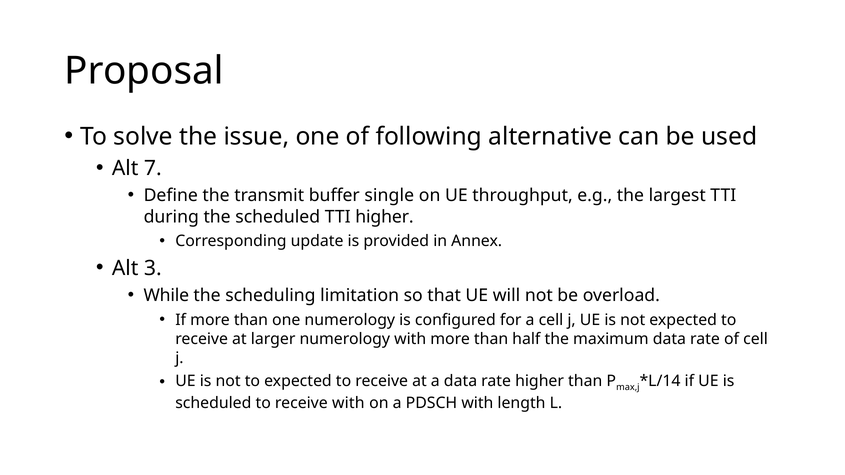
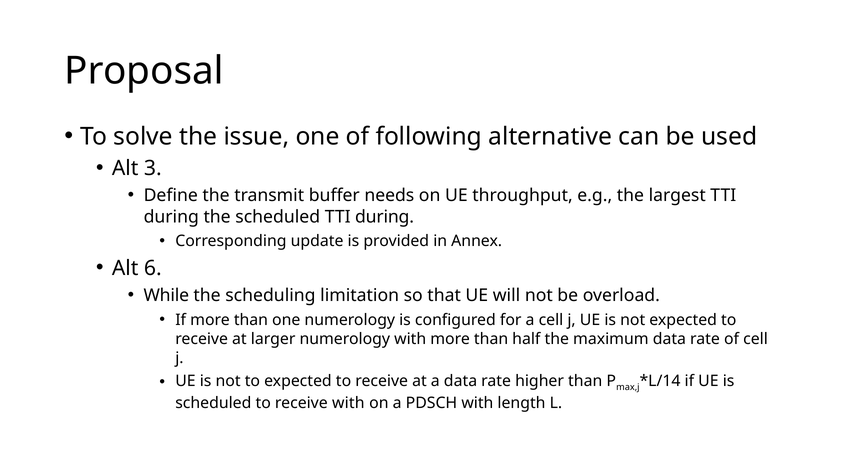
7: 7 -> 3 (153, 168)
single: single -> needs (389, 196)
scheduled TTI higher: higher -> during (385, 217)
3: 3 -> 6 (153, 268)
